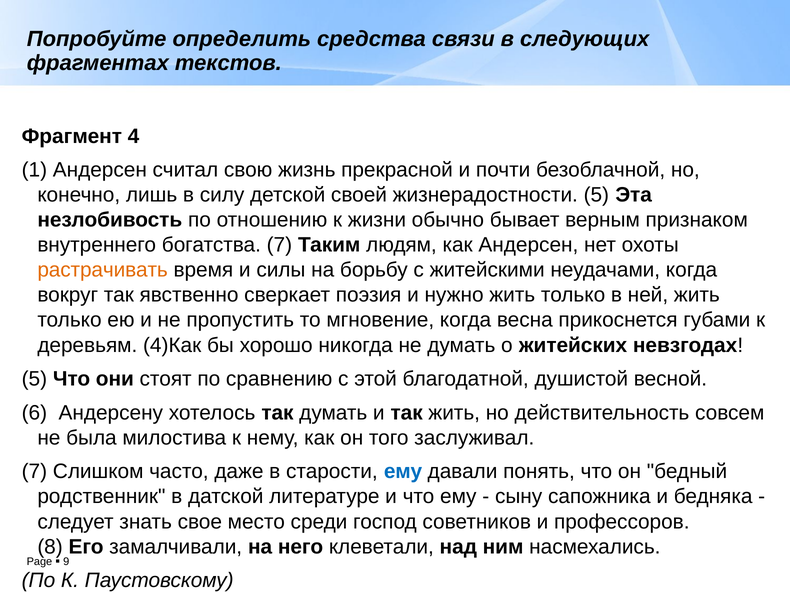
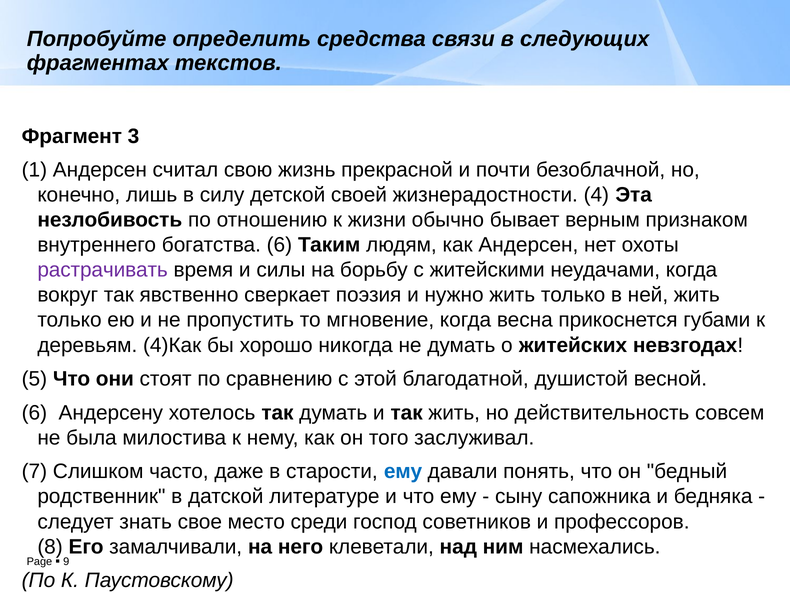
4: 4 -> 3 (134, 136)
жизнерадостности 5: 5 -> 4 (596, 195)
богатства 7: 7 -> 6 (279, 245)
растрачивать colour: orange -> purple (103, 270)
